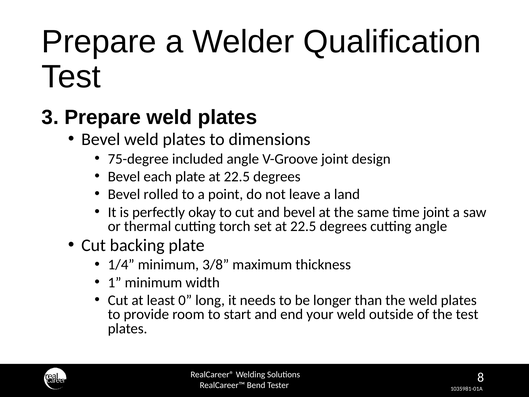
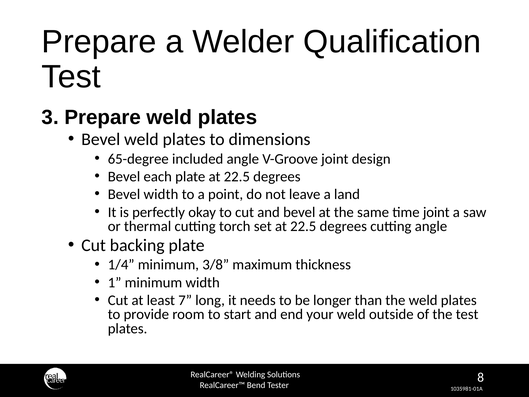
75-degree: 75-degree -> 65-degree (138, 159)
Bevel rolled: rolled -> width (161, 194)
0: 0 -> 7 (185, 300)
